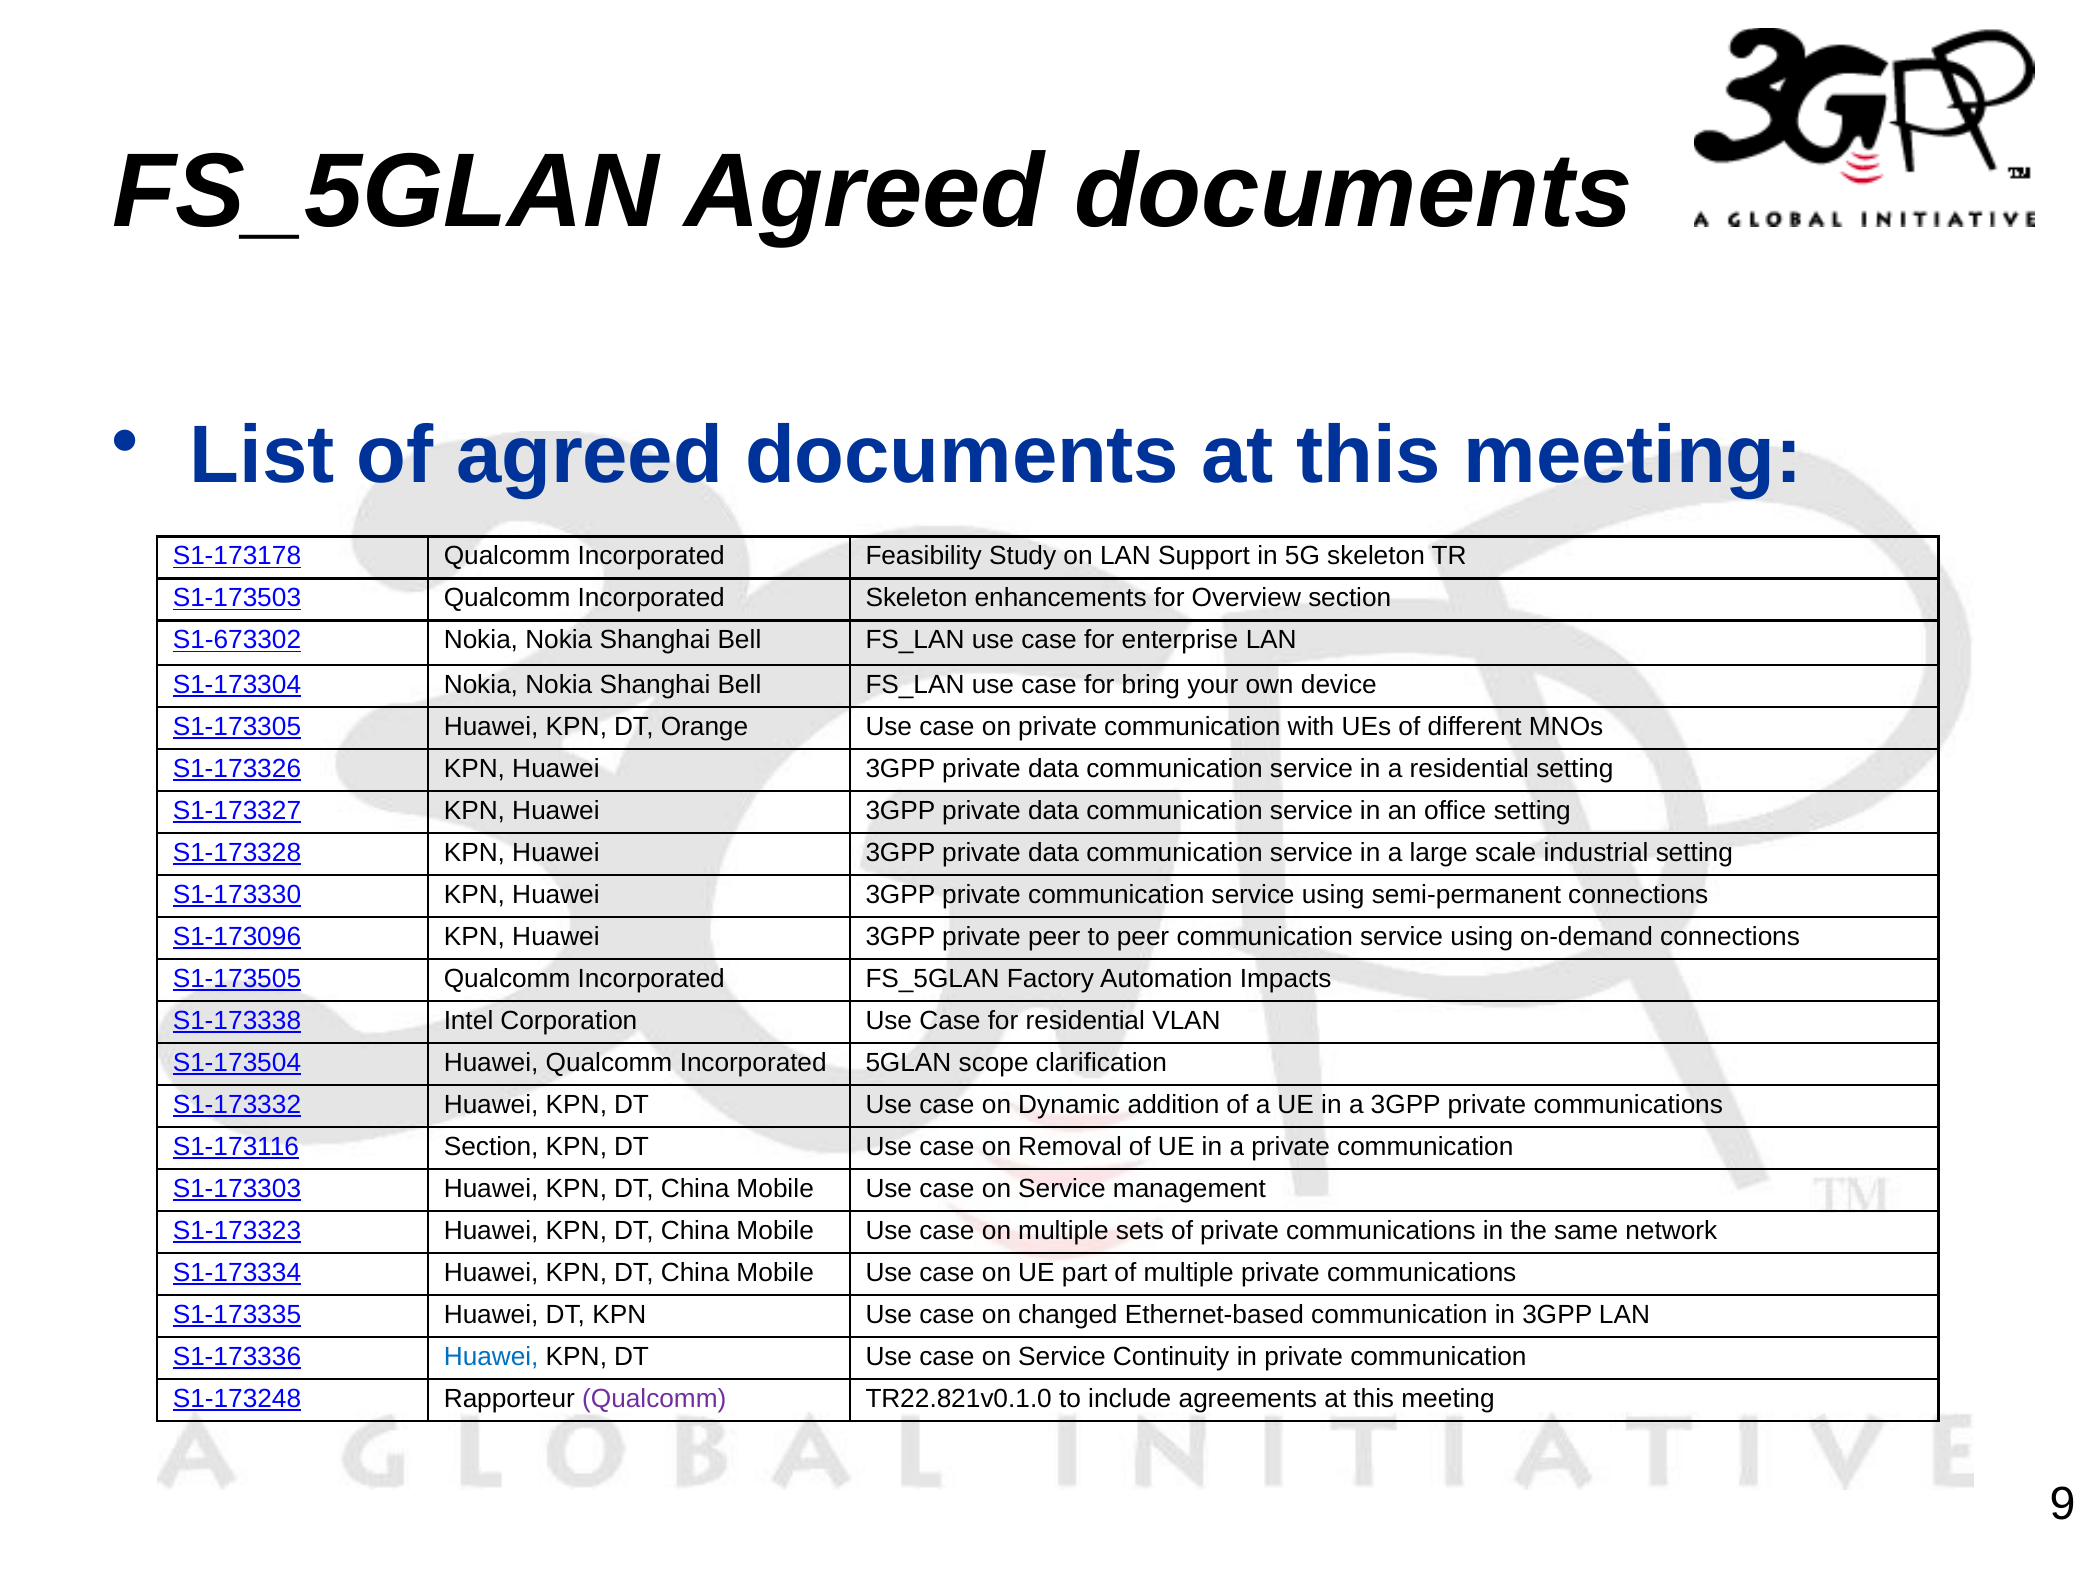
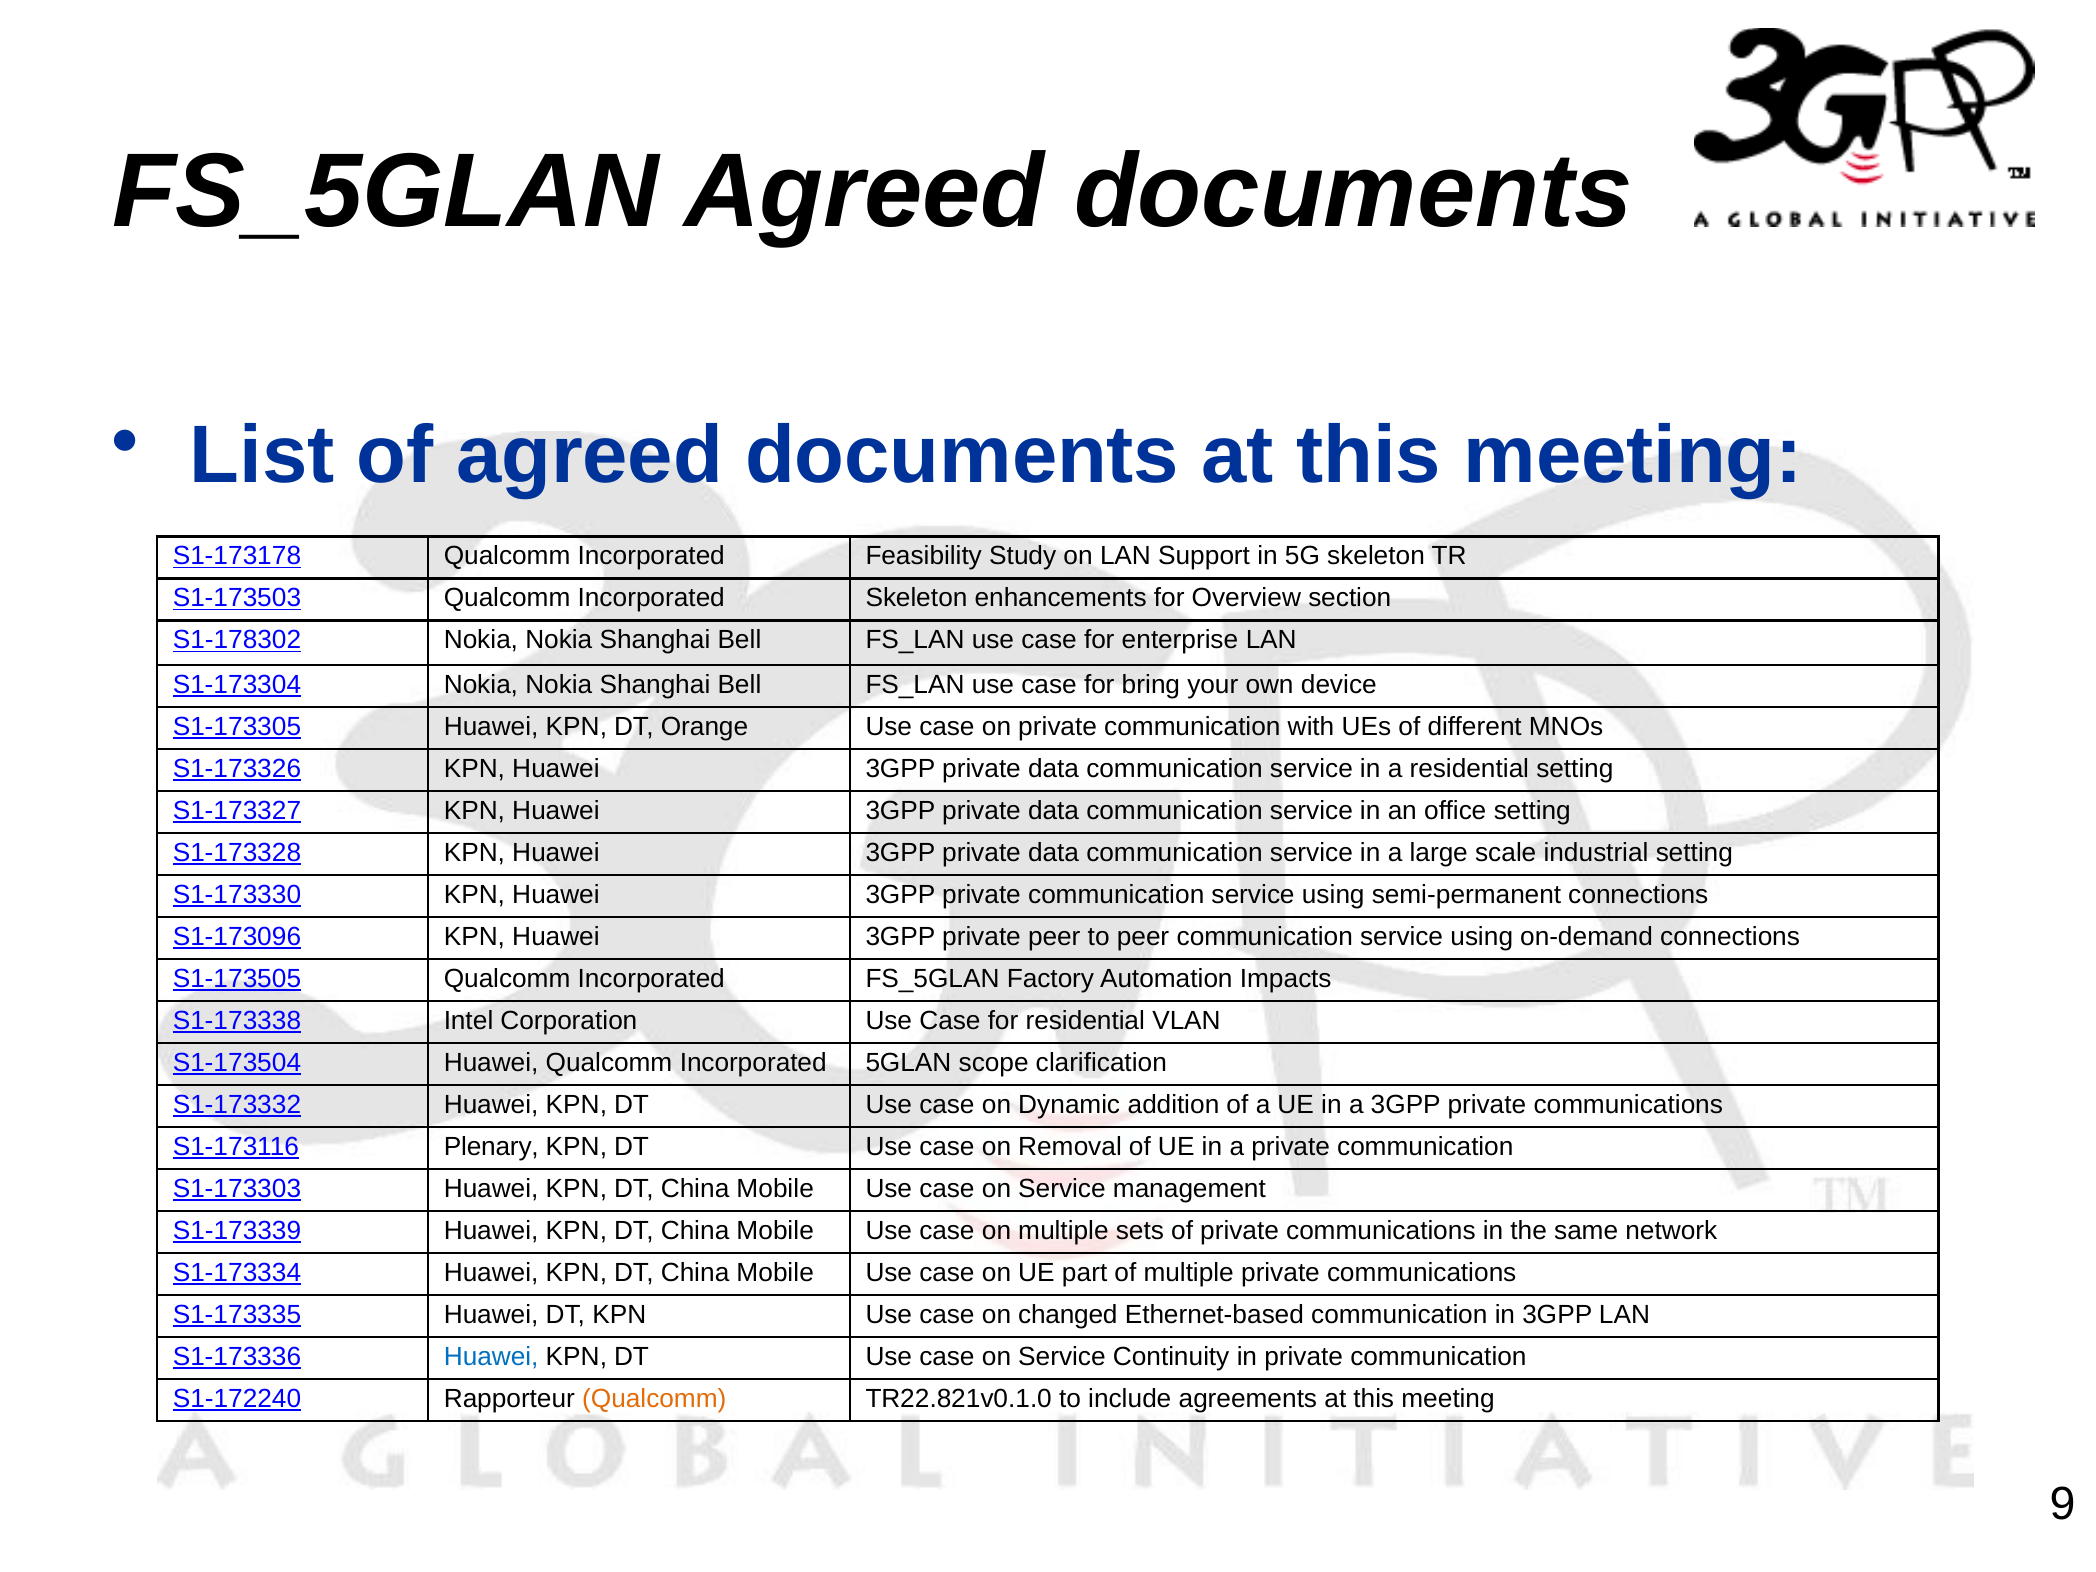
S1-673302: S1-673302 -> S1-178302 (237, 640)
S1-173116 Section: Section -> Plenary (491, 1147)
S1-173323: S1-173323 -> S1-173339 (237, 1231)
S1-173248: S1-173248 -> S1-172240 (237, 1399)
Qualcomm colour: purple -> orange (654, 1399)
